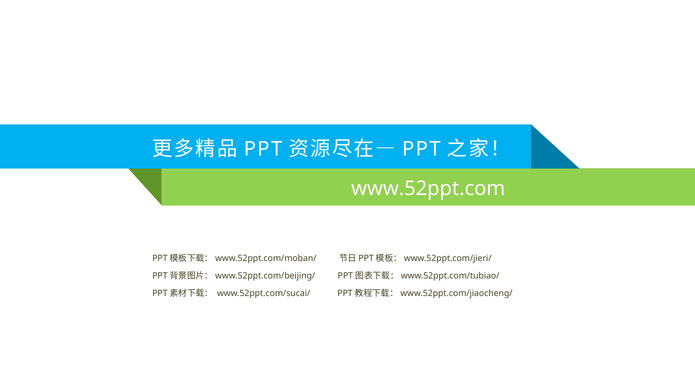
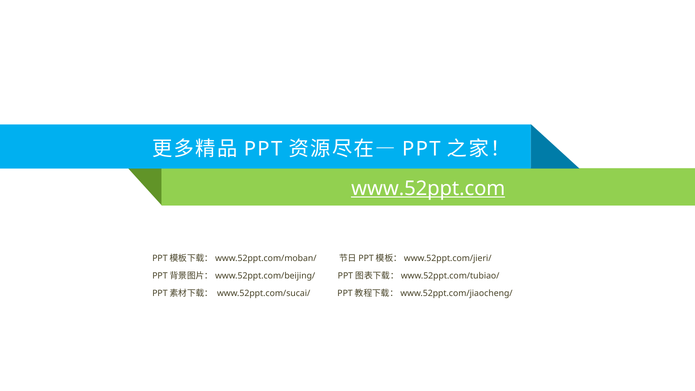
www.52ppt.com underline: none -> present (428, 188)
